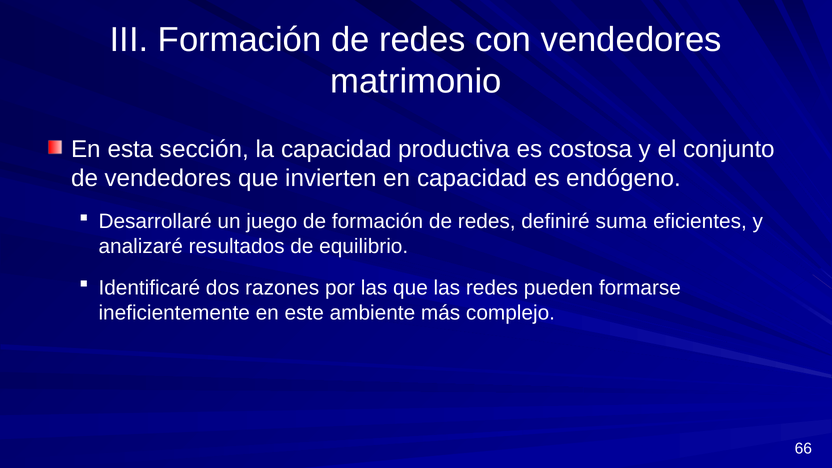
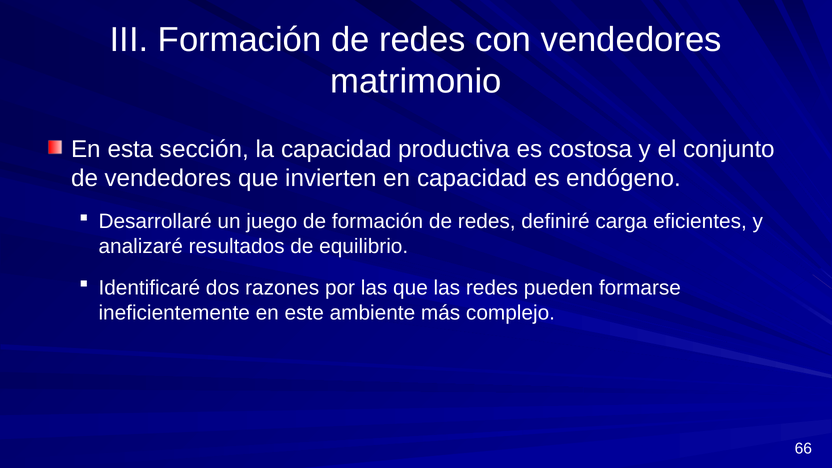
suma: suma -> carga (621, 222)
